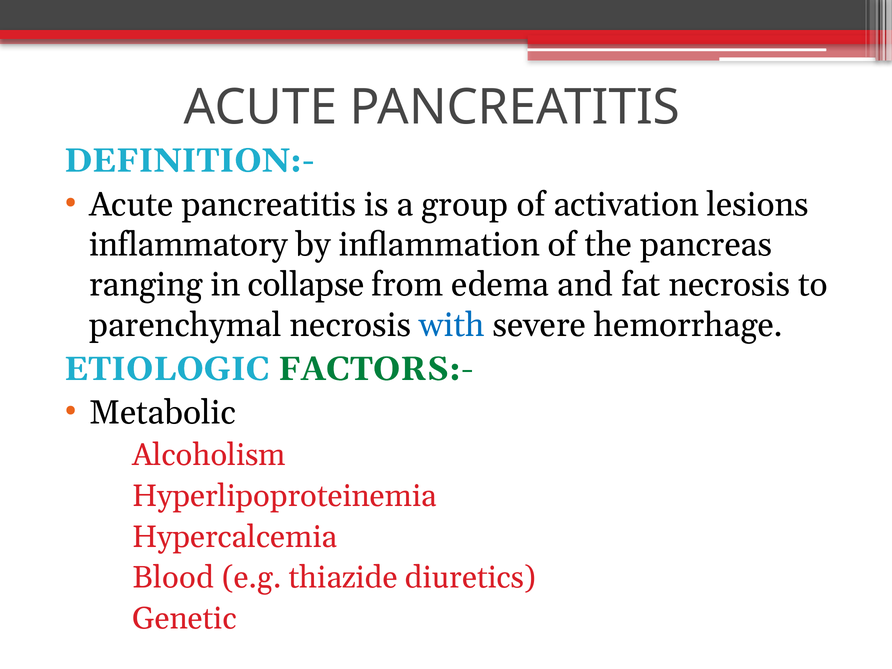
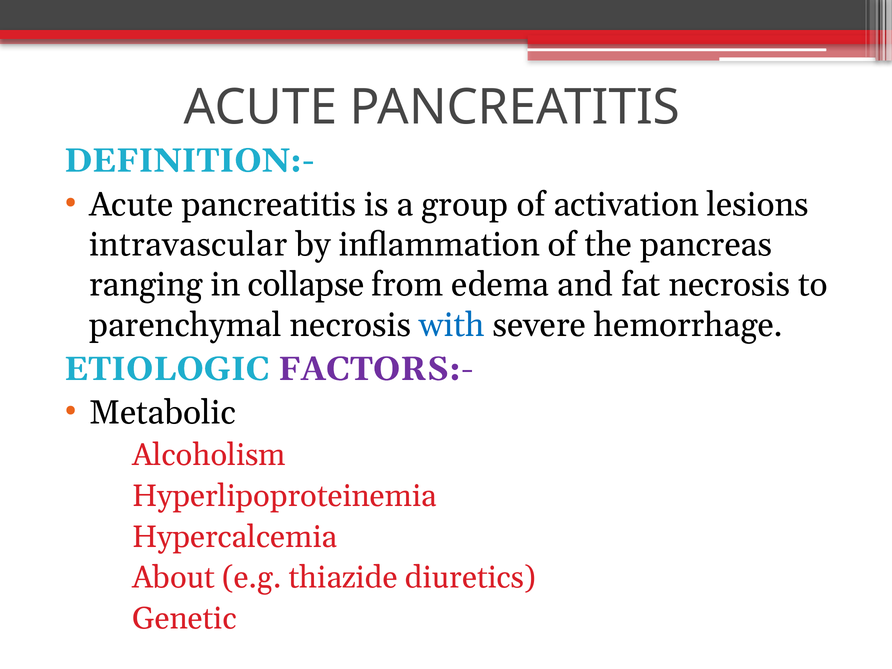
inflammatory: inflammatory -> intravascular (188, 245)
FACTORS:- colour: green -> purple (376, 369)
Blood: Blood -> About (174, 578)
